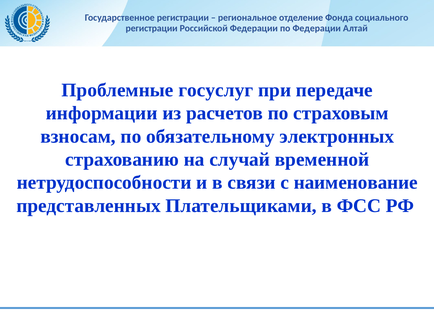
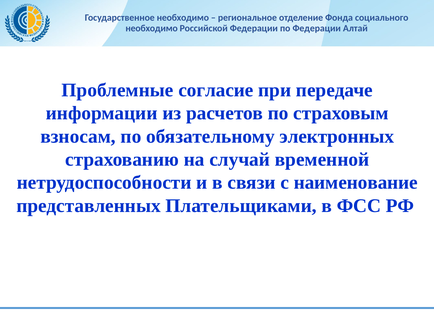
Государственное регистрации: регистрации -> необходимо (183, 18)
регистрации: регистрации -> необходимо (152, 28)
госуслуг: госуслуг -> согласие (216, 90)
